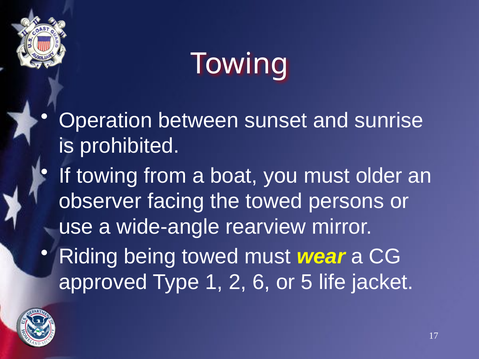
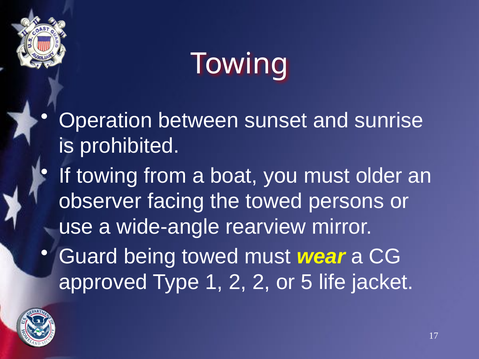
Riding: Riding -> Guard (88, 257)
2 6: 6 -> 2 (261, 282)
